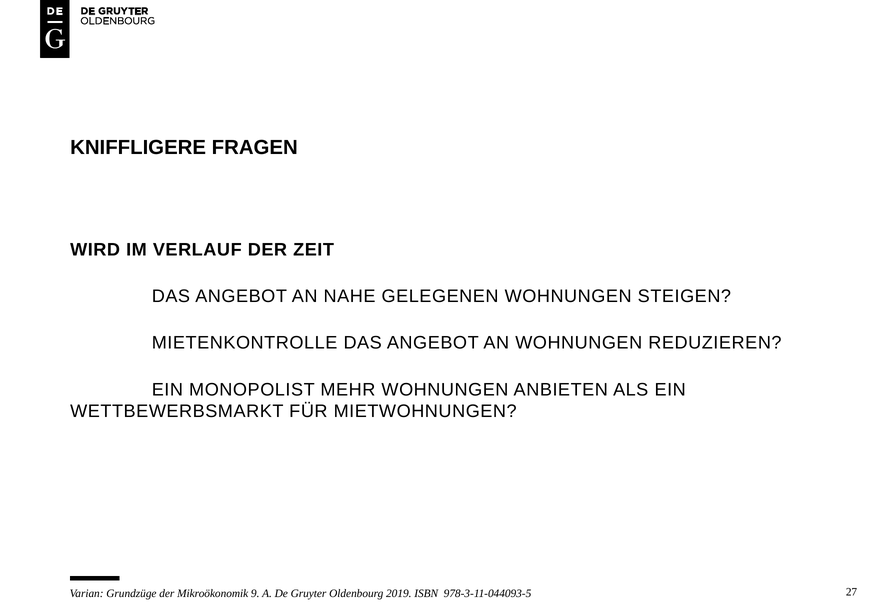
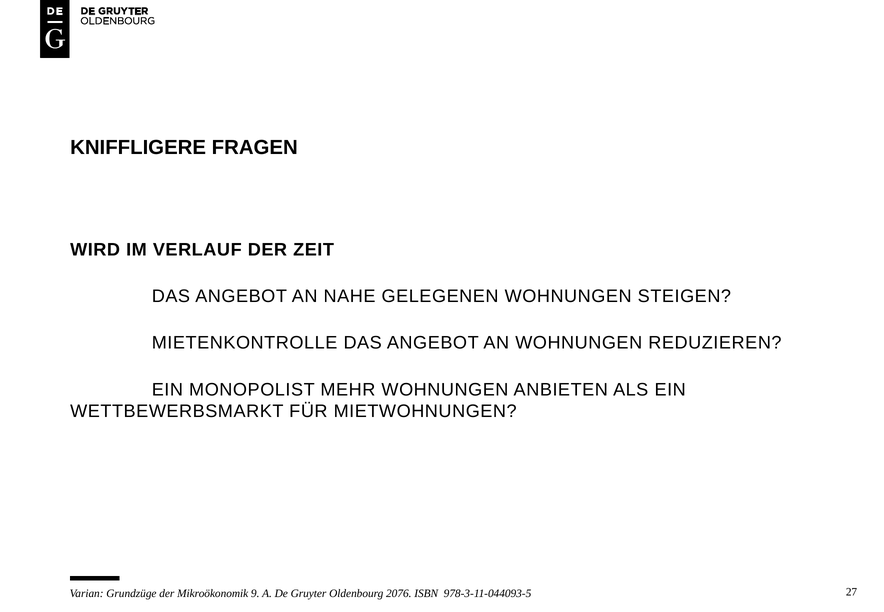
2019: 2019 -> 2076 (399, 594)
